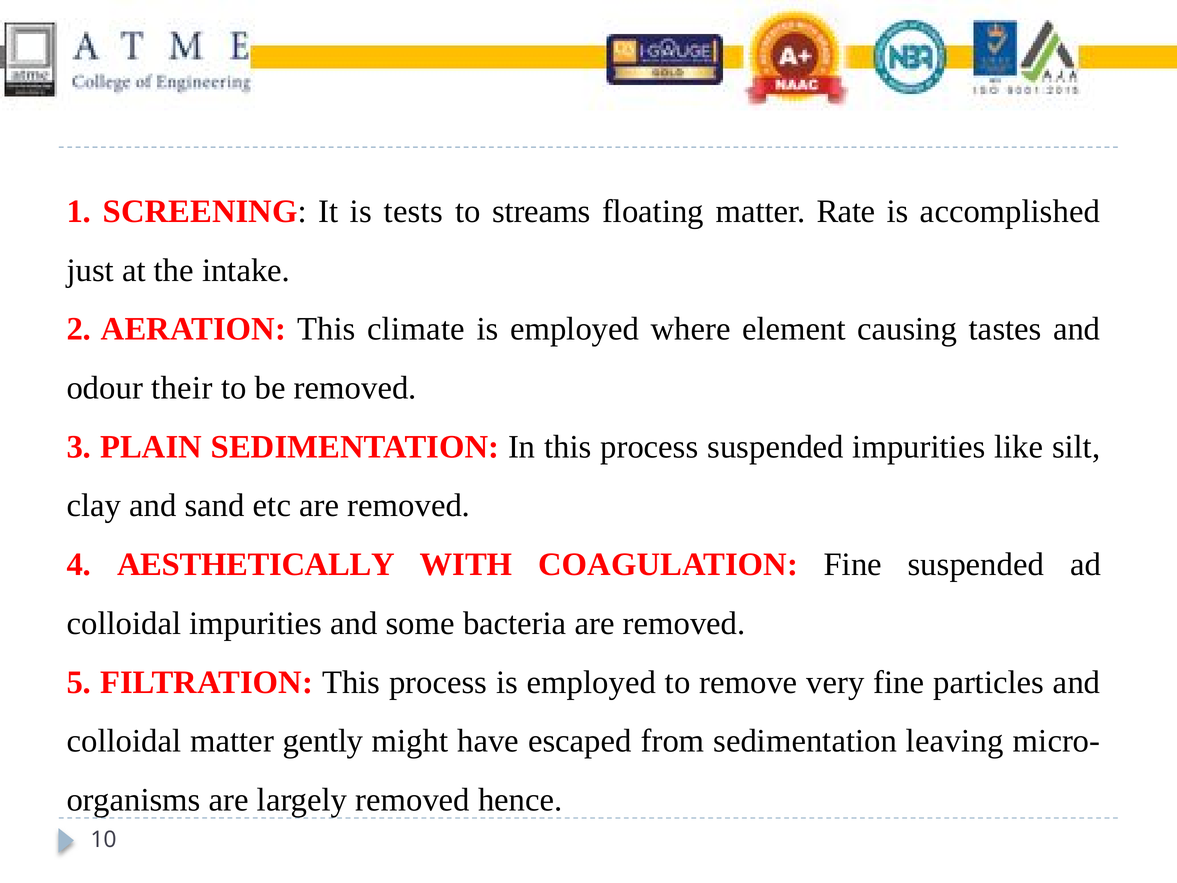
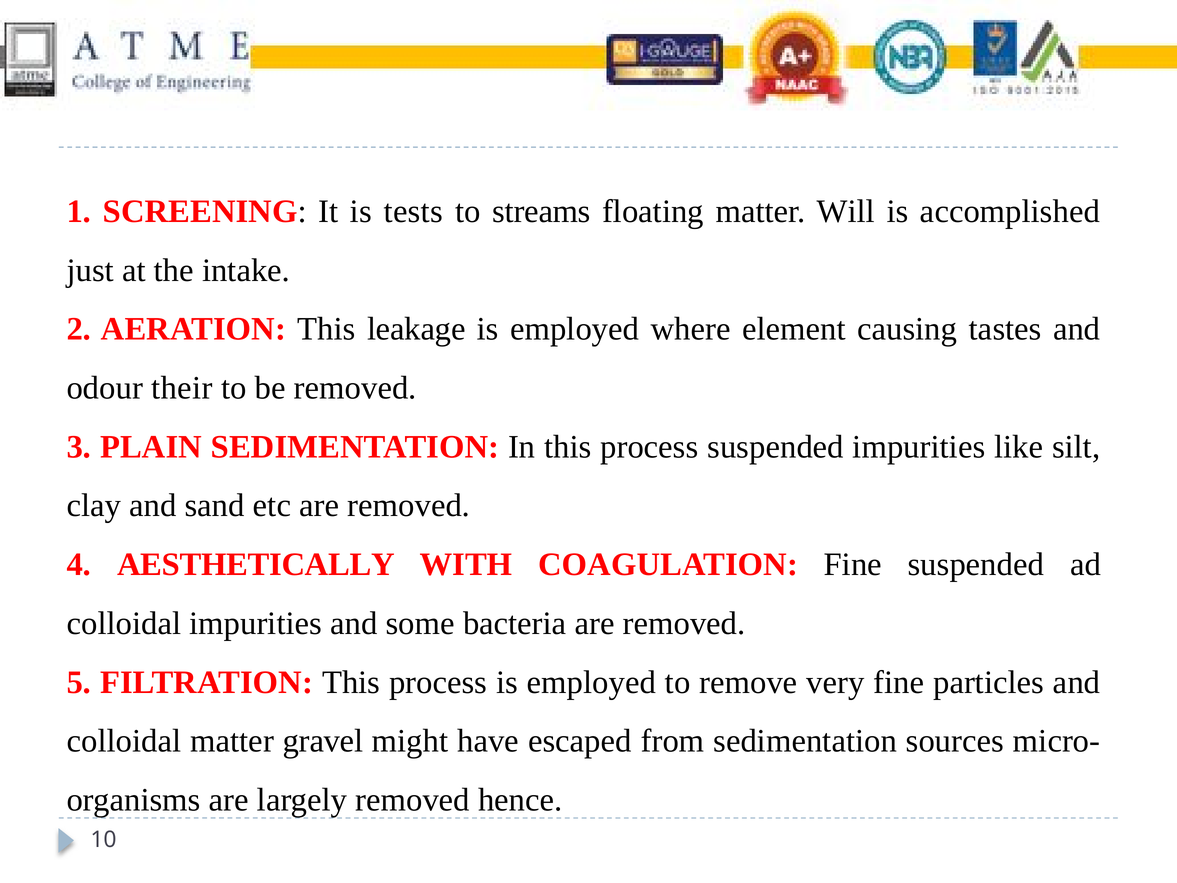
Rate: Rate -> Will (846, 211)
climate: climate -> leakage (416, 329)
gently: gently -> gravel (323, 741)
leaving: leaving -> sources (955, 741)
